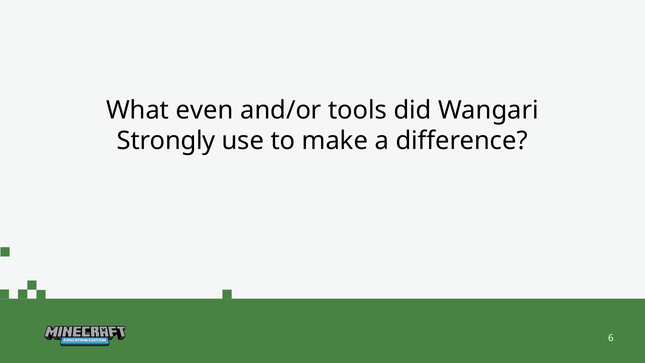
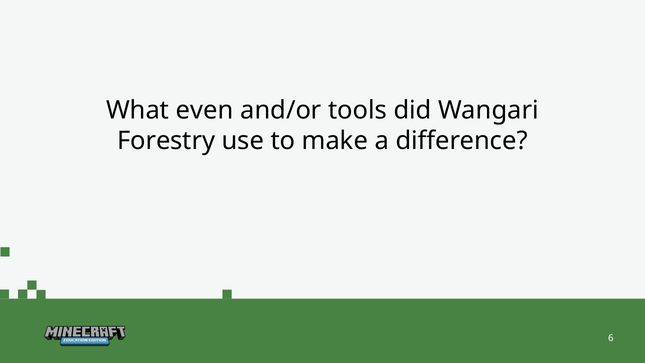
Strongly: Strongly -> Forestry (166, 141)
